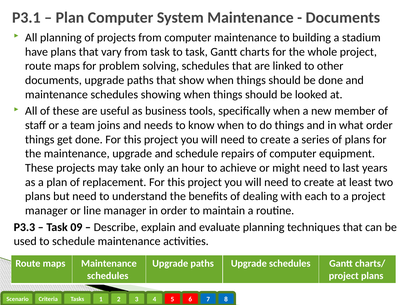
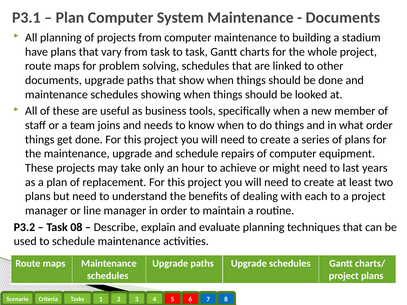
P3.3: P3.3 -> P3.2 (24, 227)
09: 09 -> 08 (76, 227)
